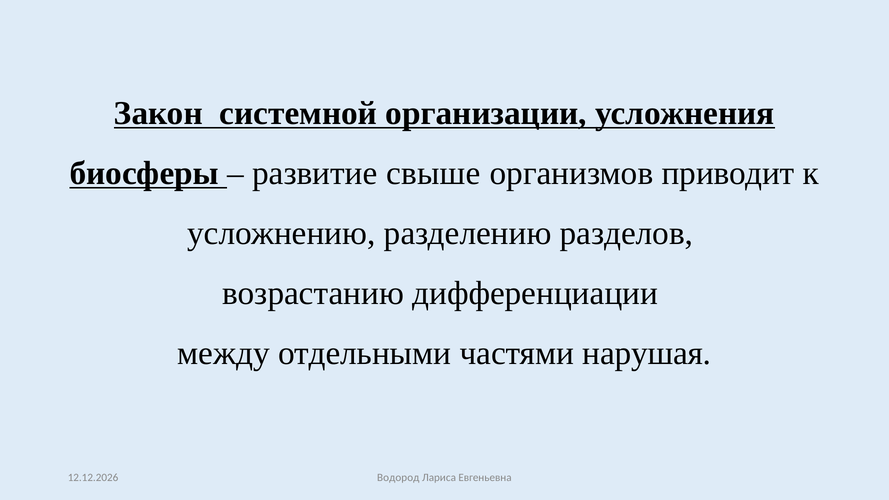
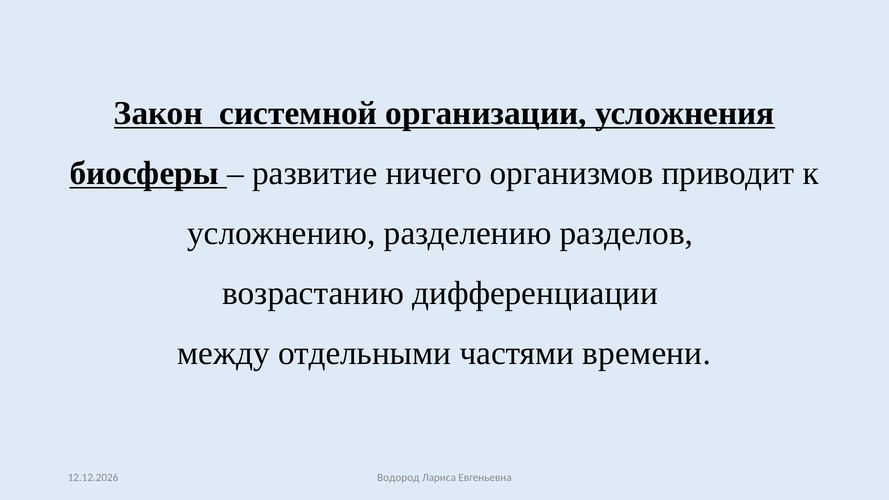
свыше: свыше -> ничего (434, 173)
нарушая: нарушая -> времени (647, 353)
